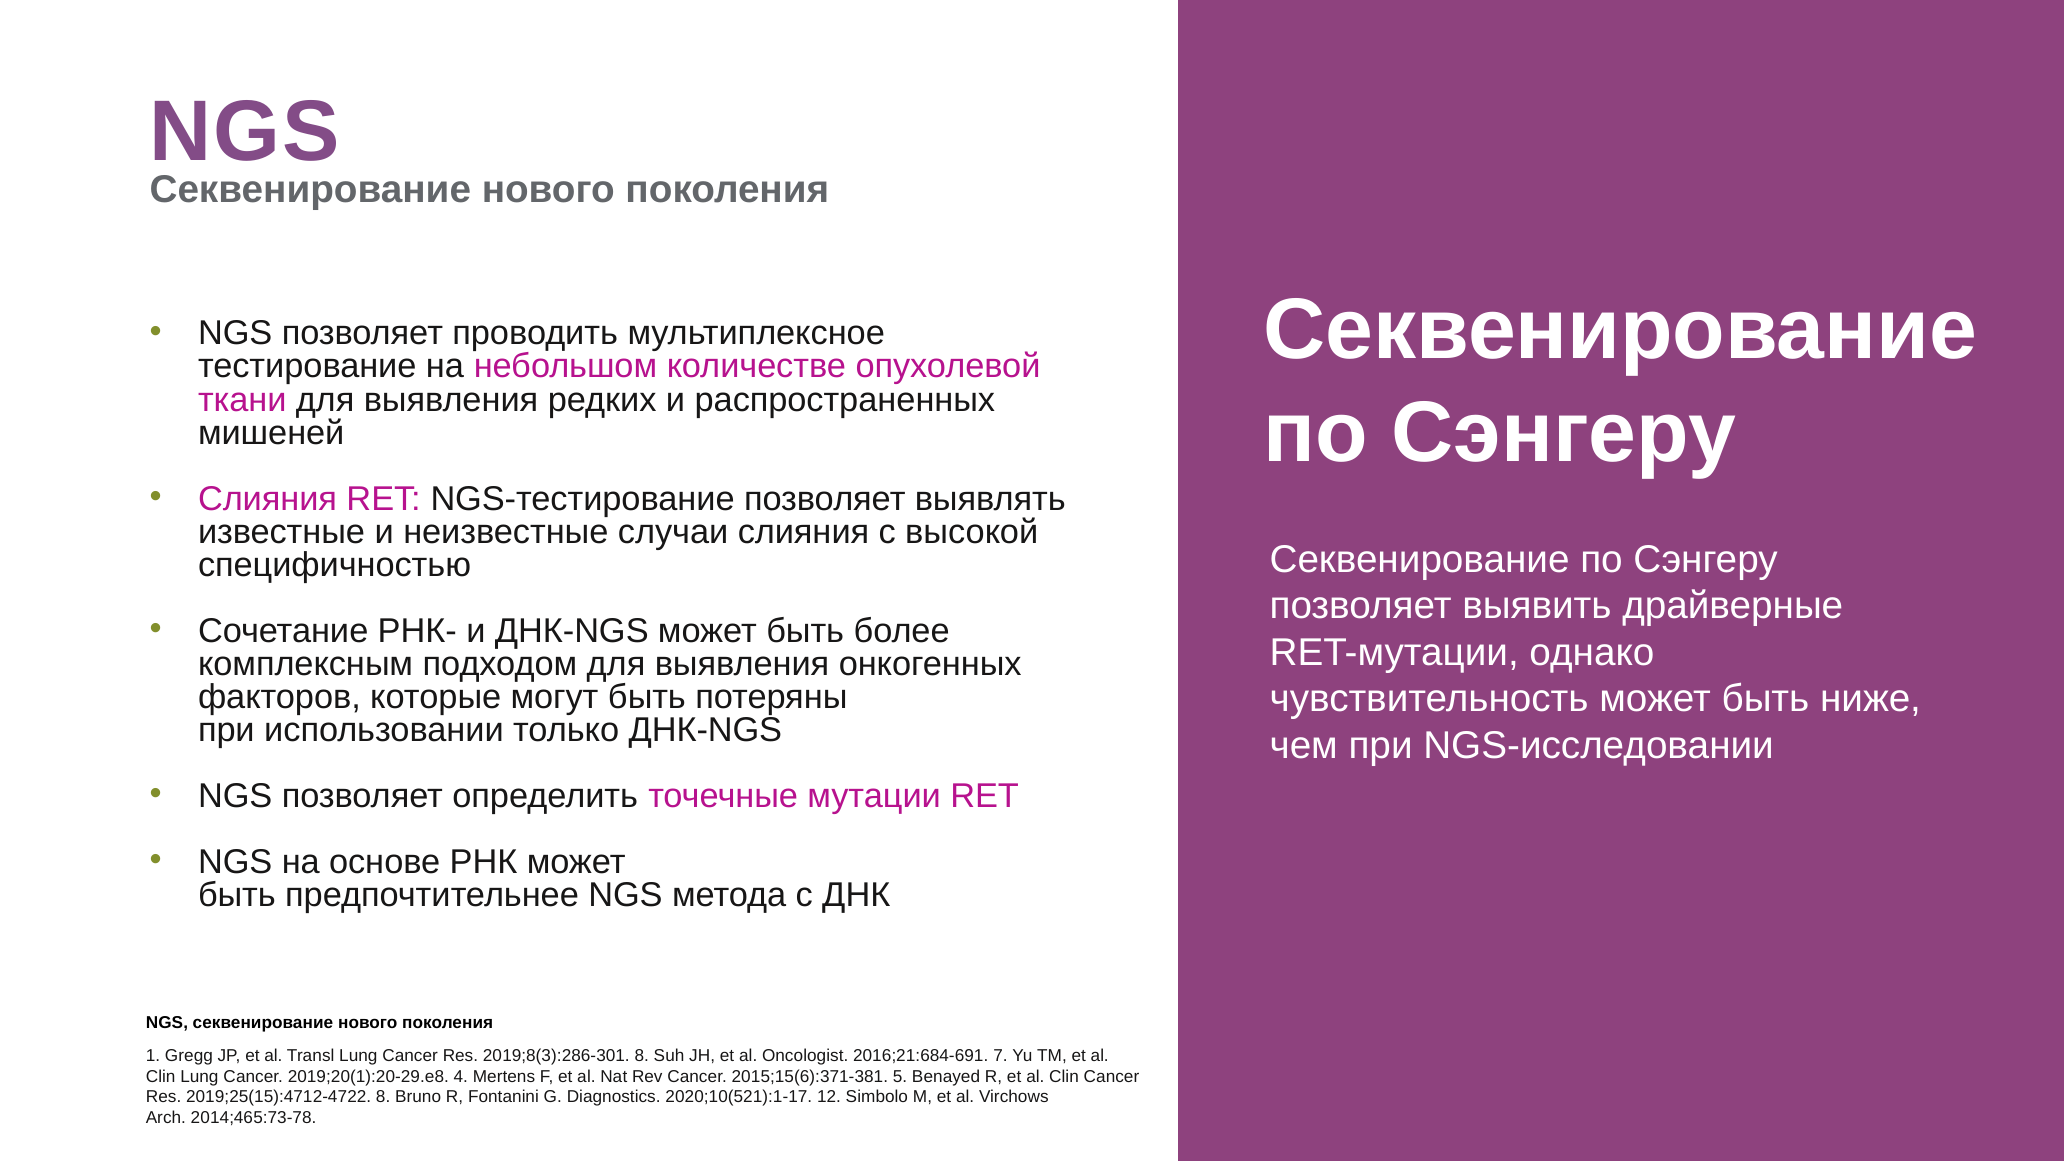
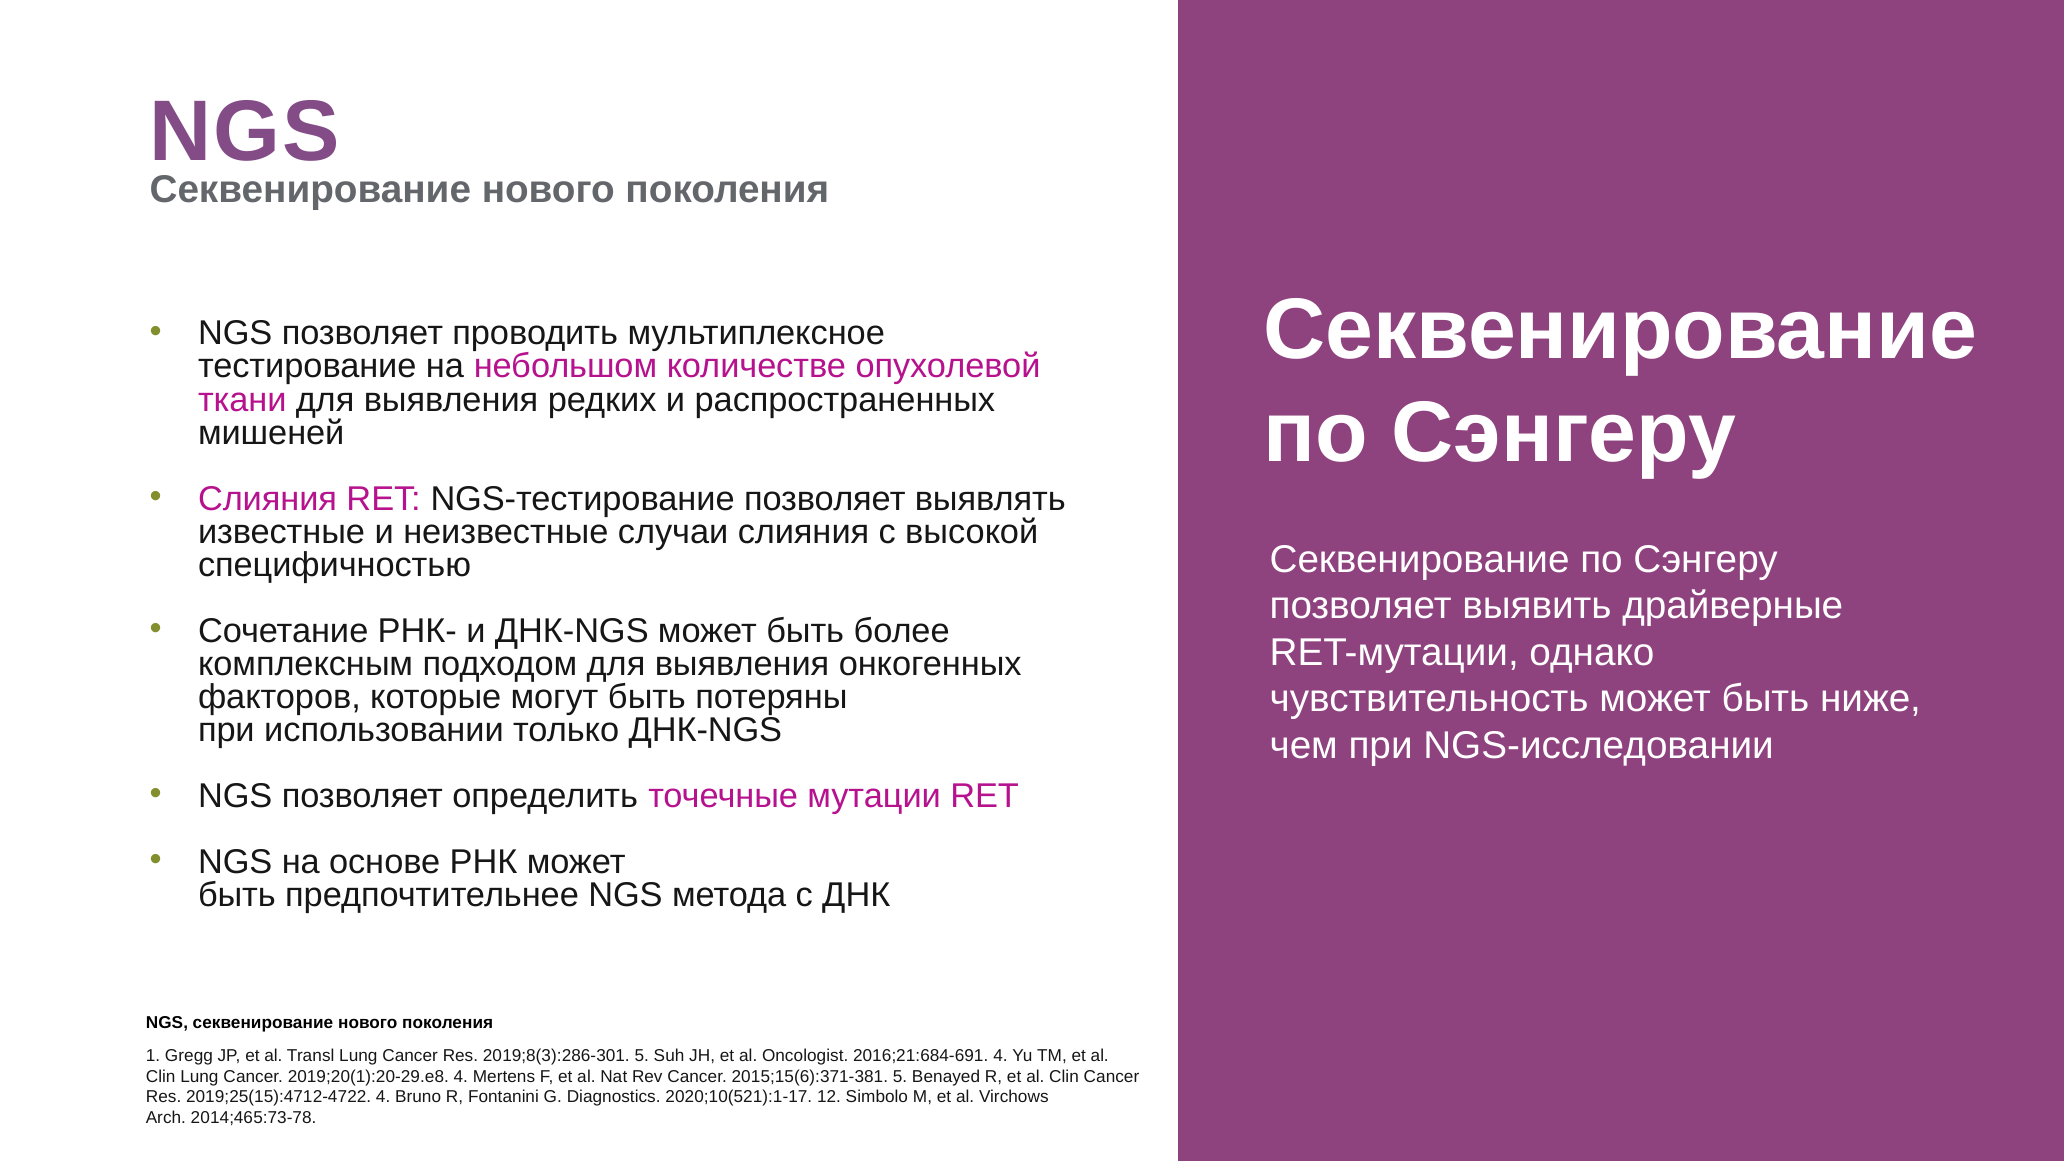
2019;8(3):286-301 8: 8 -> 5 (642, 1056)
2016;21:684-691 7: 7 -> 4 (1000, 1056)
2019;25(15):4712-4722 8: 8 -> 4 (383, 1097)
